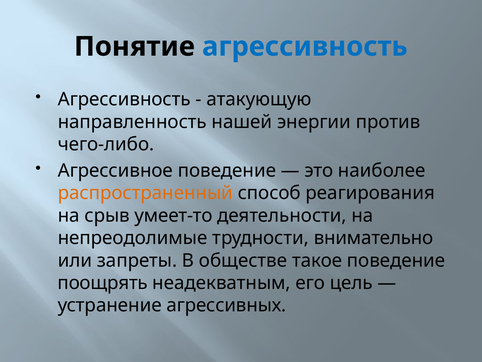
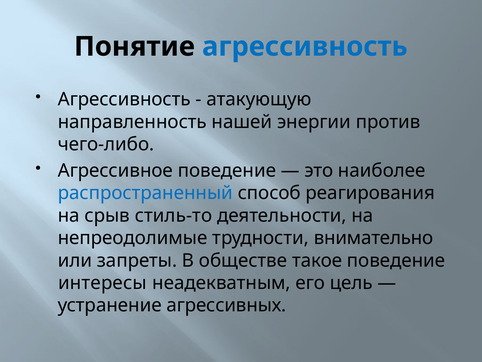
распространенный colour: orange -> blue (145, 193)
умеет-то: умеет-то -> стиль-то (173, 215)
поощрять: поощрять -> интересы (102, 283)
